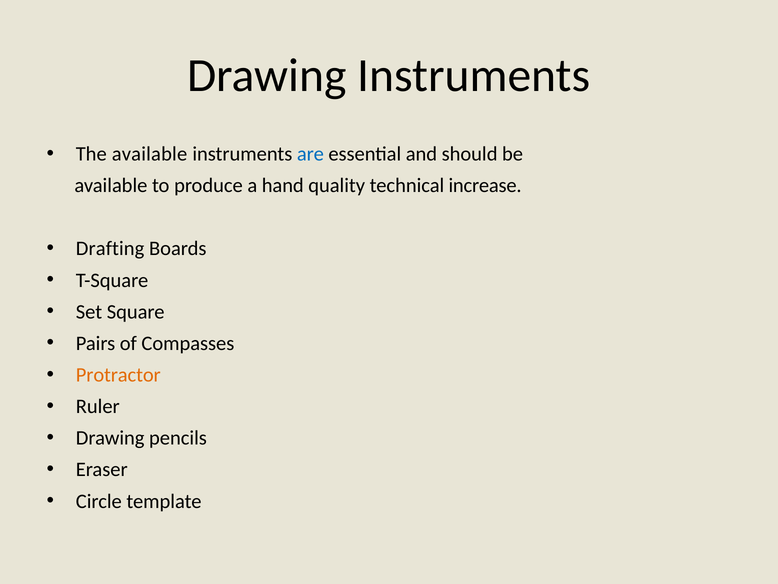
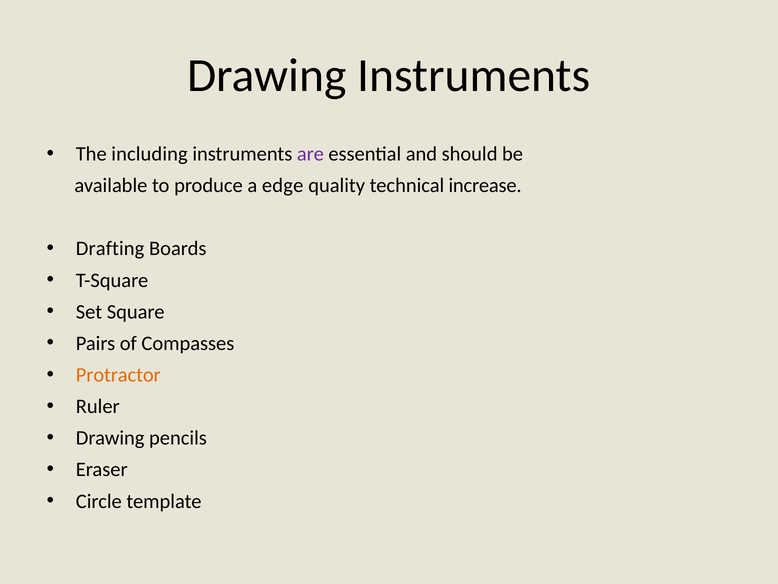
The available: available -> including (150, 154)
are colour: blue -> purple (310, 154)
hand: hand -> edge (283, 185)
